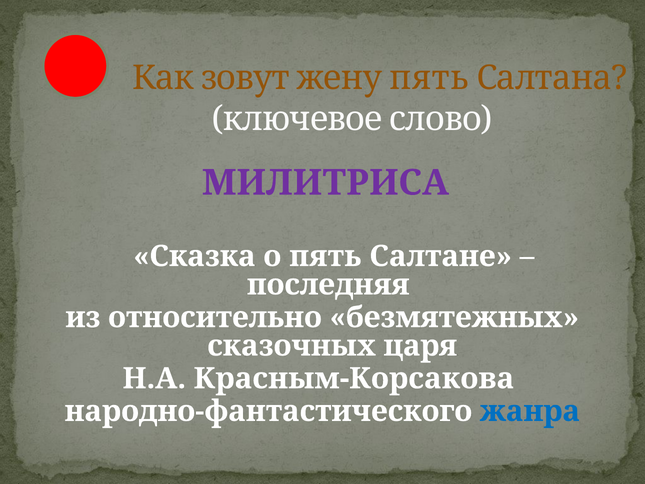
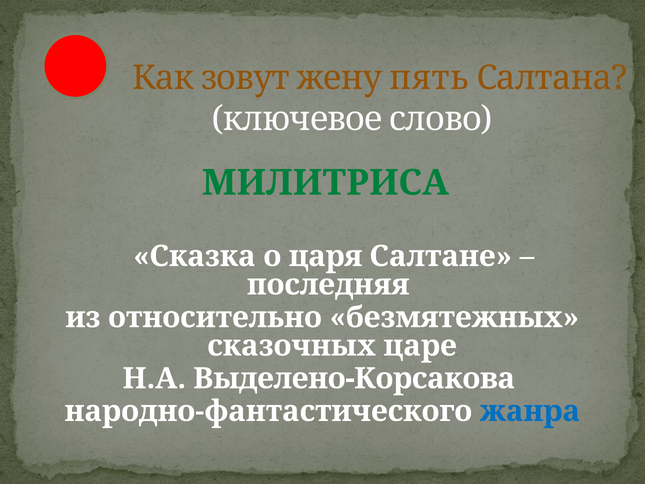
МИЛИТРИСА colour: purple -> green (325, 183)
о пять: пять -> царя (326, 256)
царя: царя -> царе (420, 346)
Красным-Корсакова: Красным-Корсакова -> Выделено-Корсакова (354, 378)
